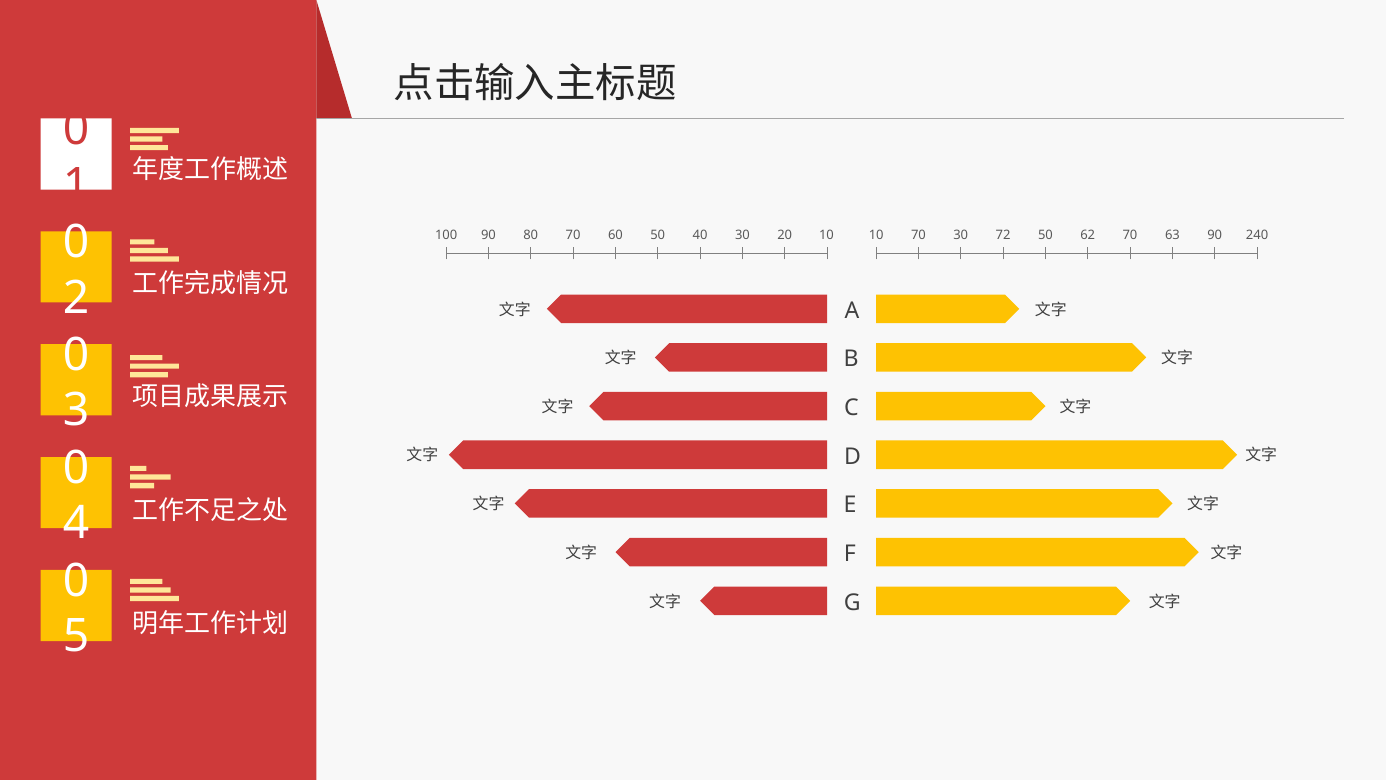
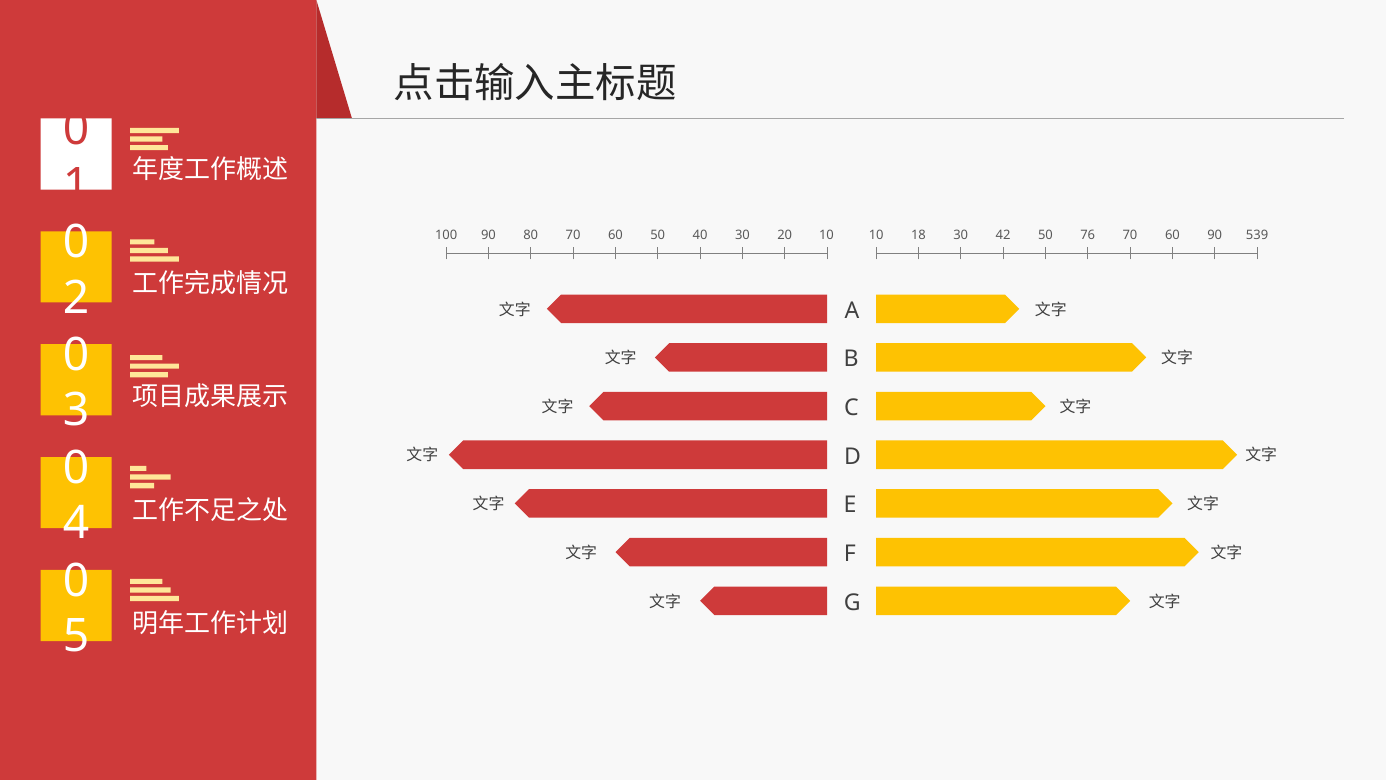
10 70: 70 -> 18 (918, 235)
72: 72 -> 42 (1003, 235)
62: 62 -> 76 (1088, 235)
70 63: 63 -> 60 (1172, 235)
240: 240 -> 539 (1257, 235)
